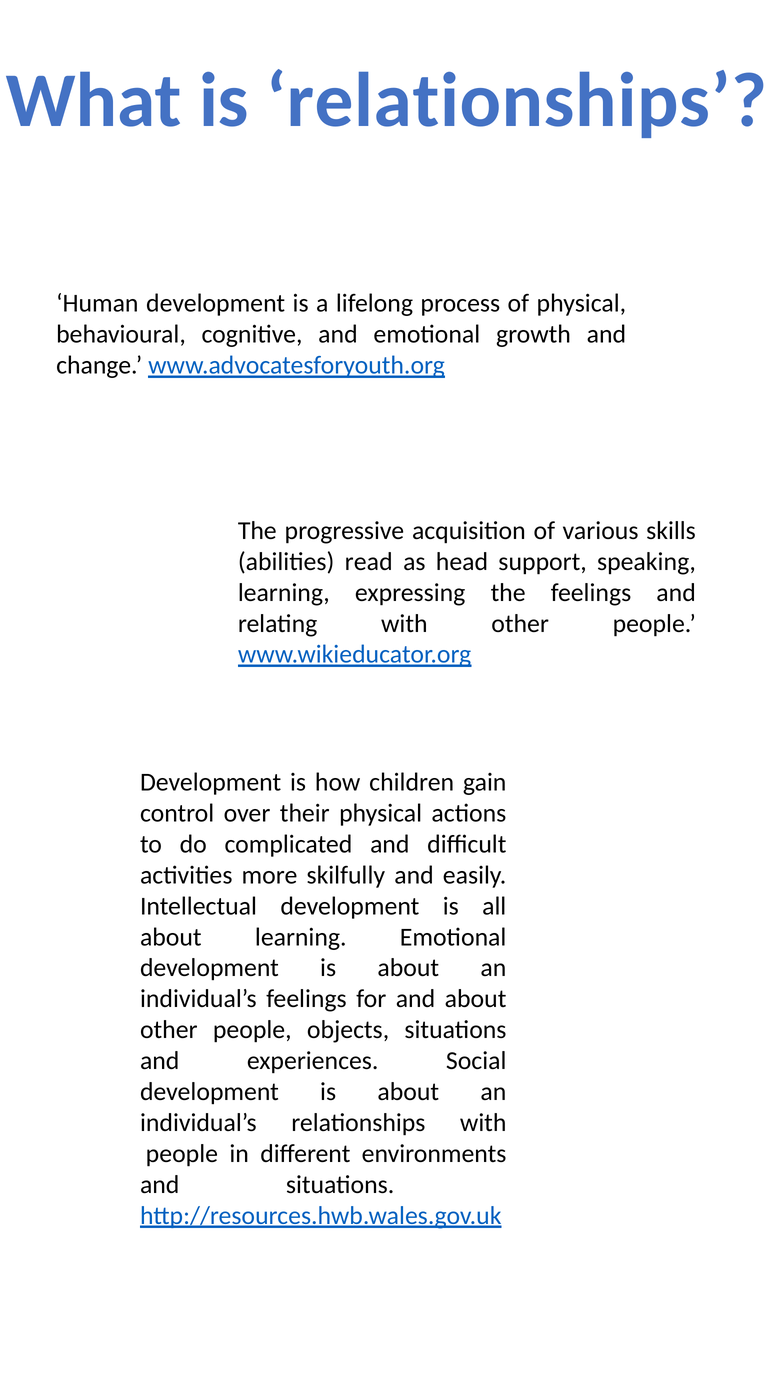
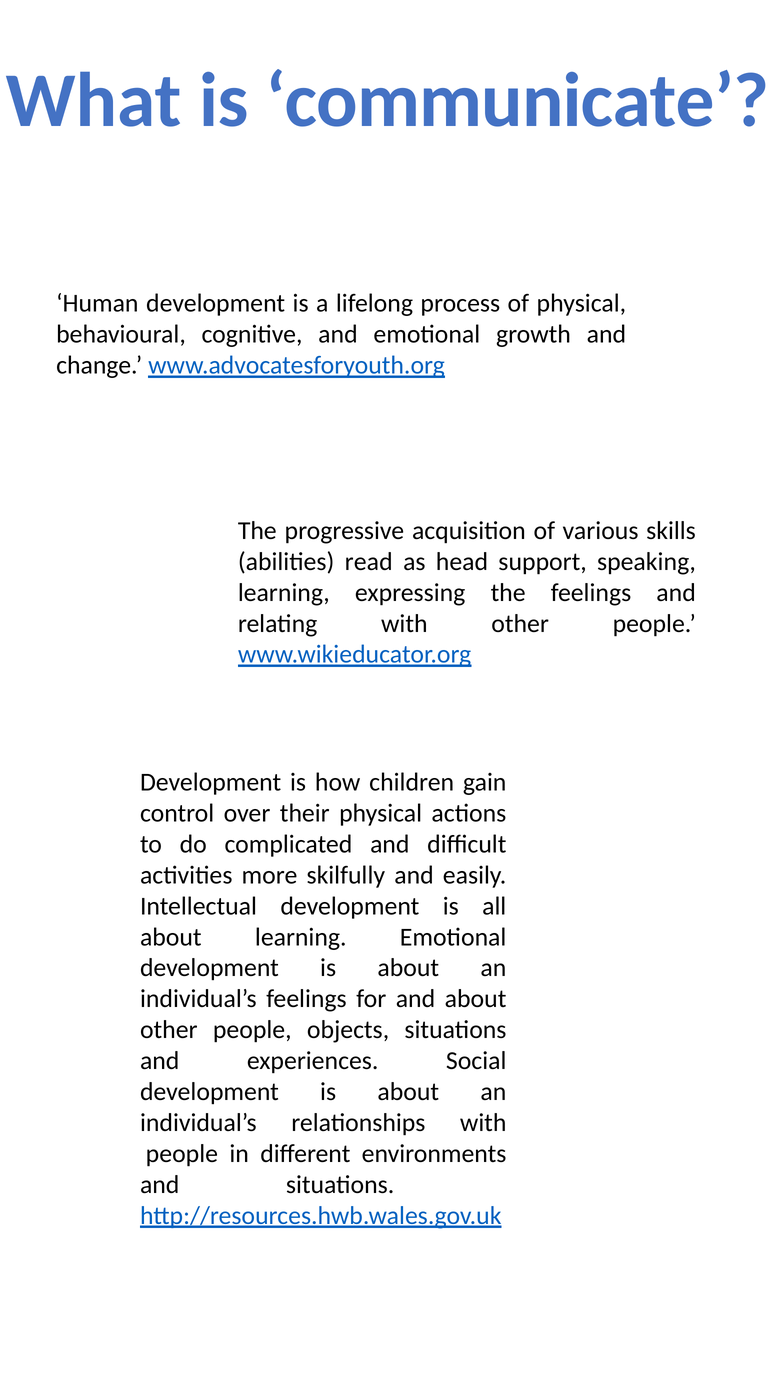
is relationships: relationships -> communicate (517, 101)
